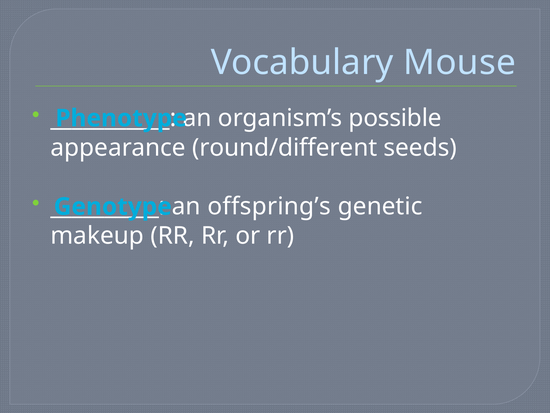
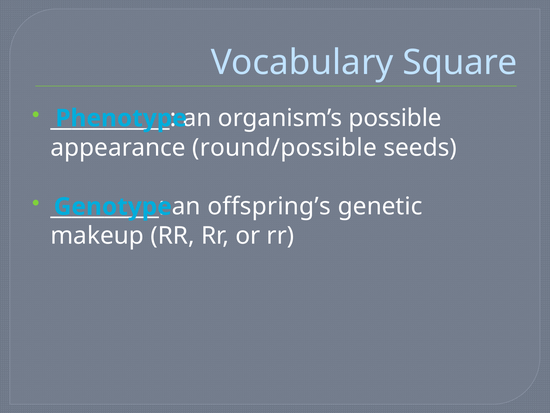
Mouse: Mouse -> Square (460, 63)
round/different: round/different -> round/possible (284, 147)
